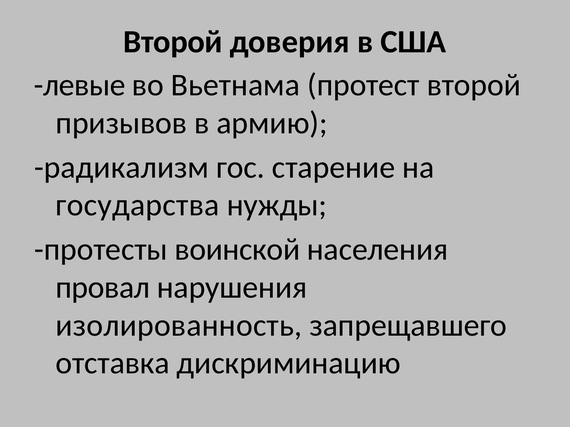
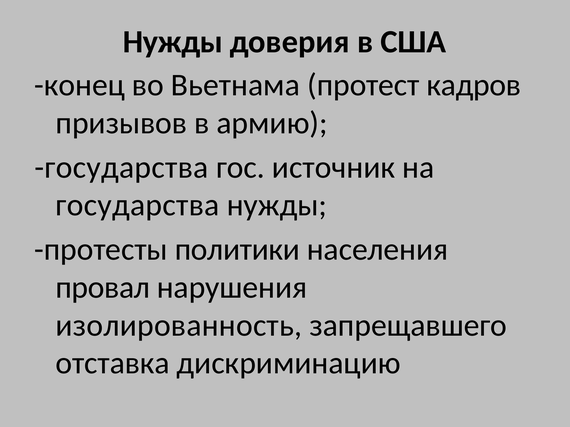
Второй: Второй -> Нужды (173, 42)
левые: левые -> конец (80, 85)
протест второй: второй -> кадров (474, 85)
радикализм: радикализм -> государства (121, 167)
старение: старение -> источник (334, 167)
воинской: воинской -> политики (237, 250)
